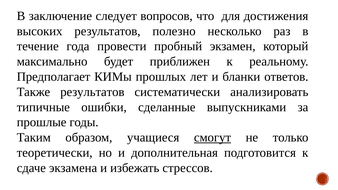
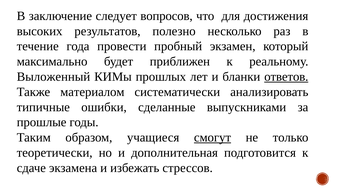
Предполагает: Предполагает -> Выложенный (53, 77)
ответов underline: none -> present (286, 77)
Также результатов: результатов -> материалом (92, 92)
